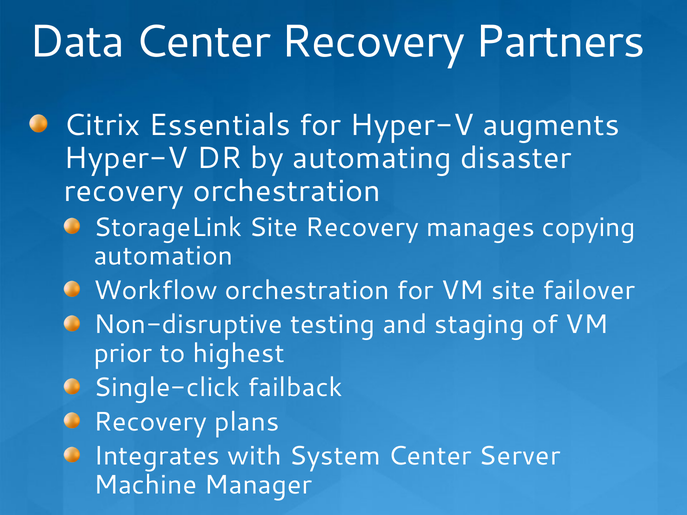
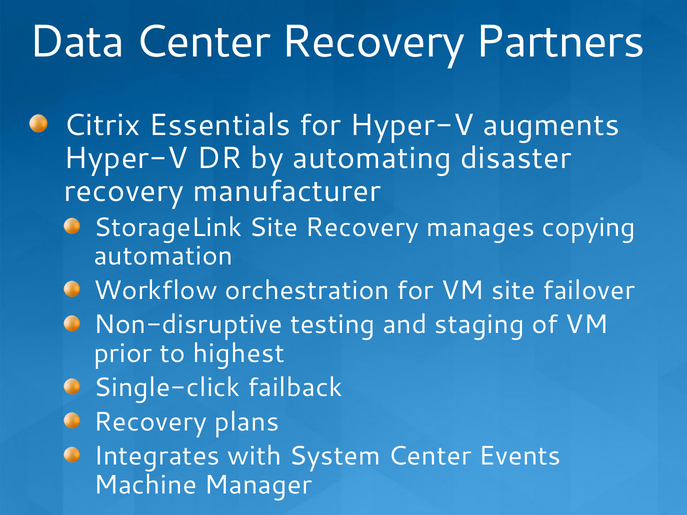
recovery orchestration: orchestration -> manufacturer (287, 191)
Server: Server -> Events (520, 456)
